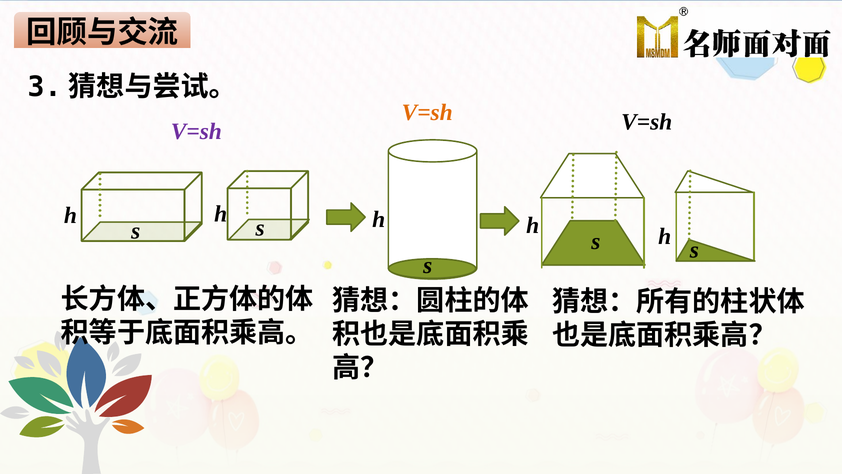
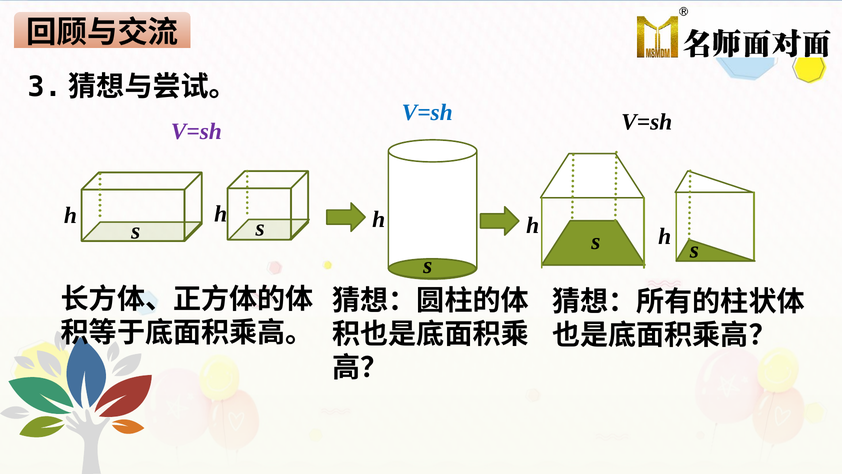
V=sh colour: orange -> blue (427, 112)
